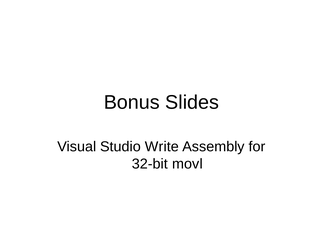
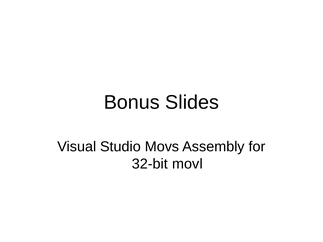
Write: Write -> Movs (162, 147)
